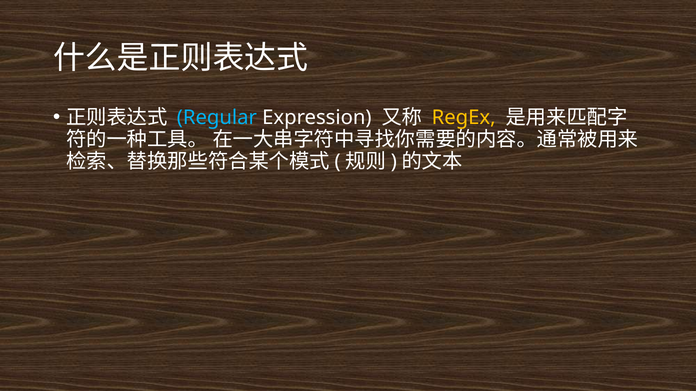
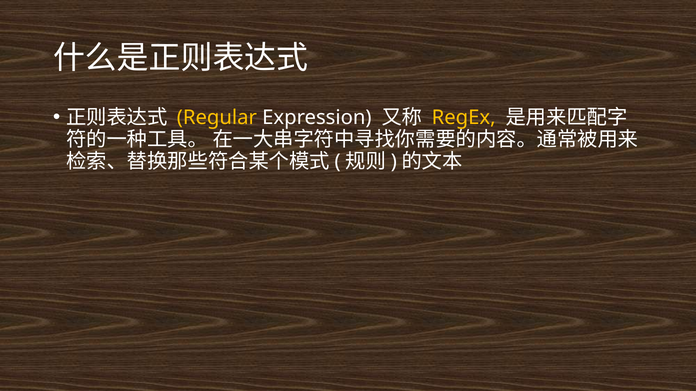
Regular colour: light blue -> yellow (217, 118)
